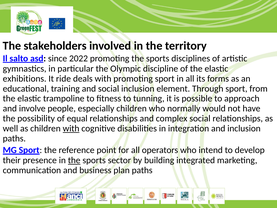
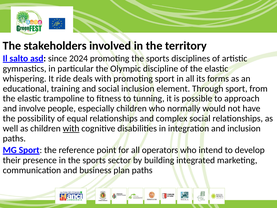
2022: 2022 -> 2024 (79, 58)
exhibitions: exhibitions -> whispering (25, 78)
the underline: present -> none (74, 160)
